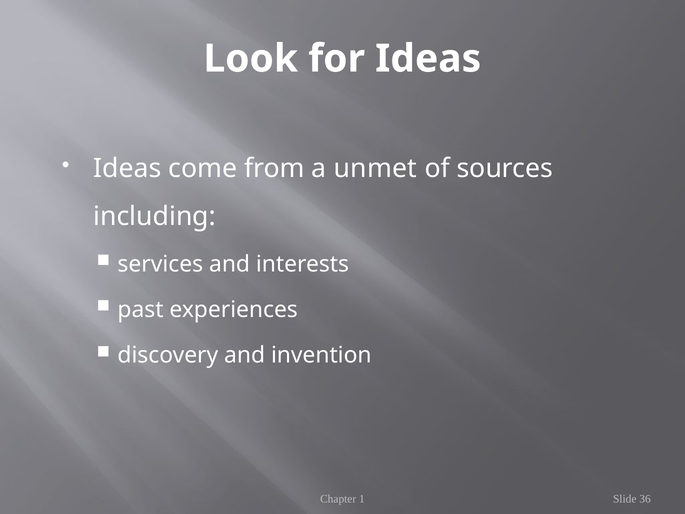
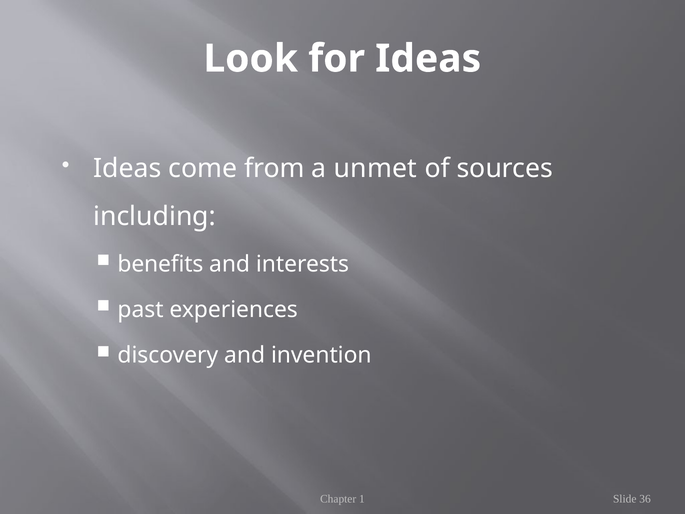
services: services -> benefits (160, 264)
